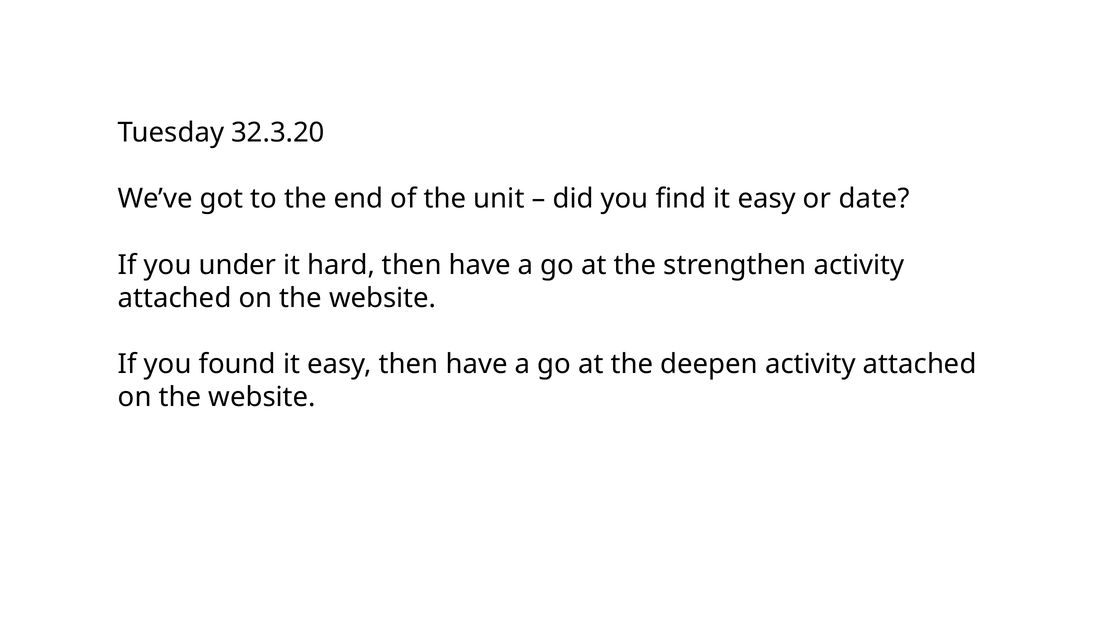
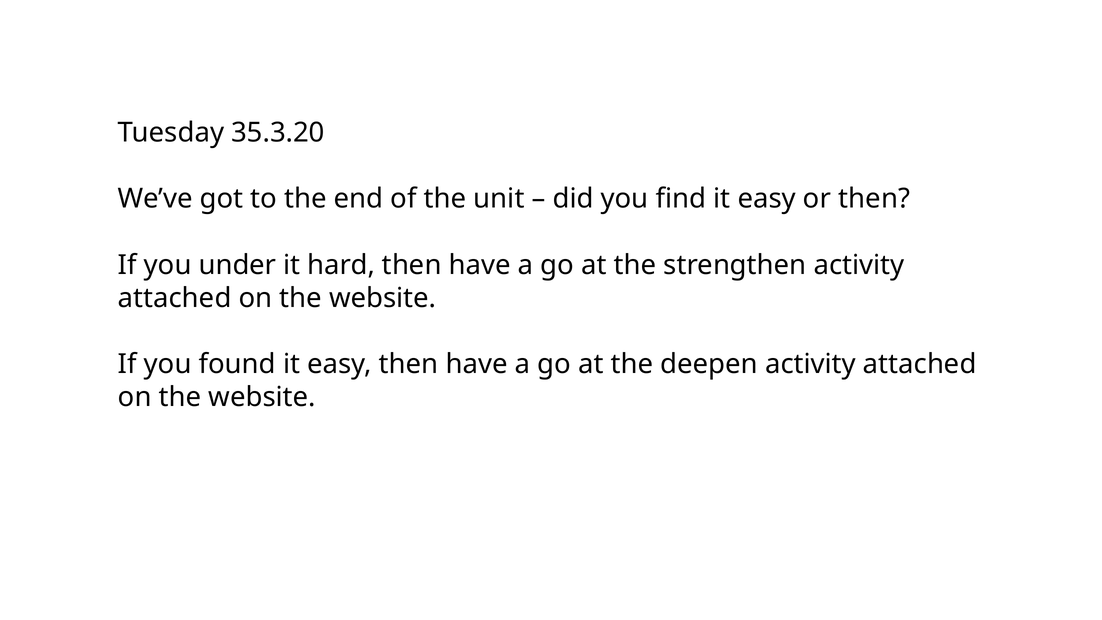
32.3.20: 32.3.20 -> 35.3.20 (278, 133)
or date: date -> then (874, 199)
